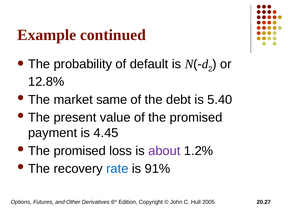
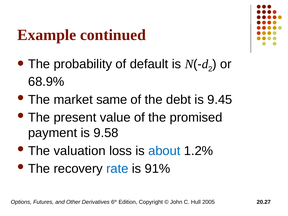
12.8%: 12.8% -> 68.9% (46, 82)
5.40: 5.40 -> 9.45 (220, 100)
4.45: 4.45 -> 9.58 (106, 133)
promised: promised -> valuation (80, 151)
about colour: purple -> blue (164, 151)
